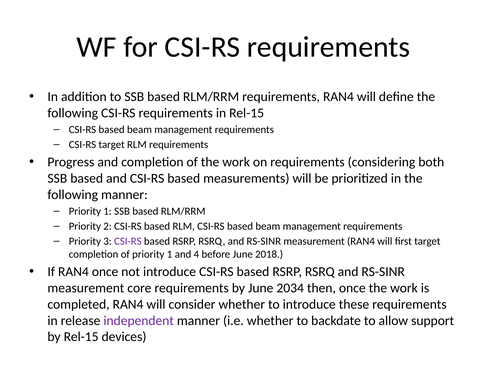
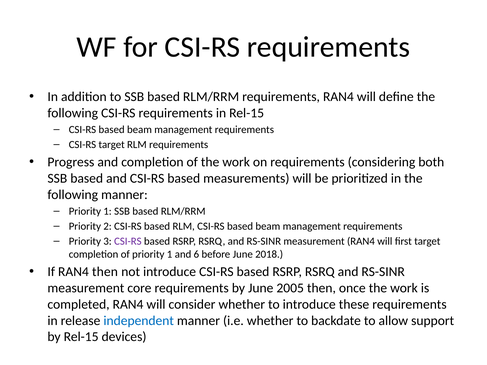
4: 4 -> 6 (196, 255)
RAN4 once: once -> then (105, 272)
2034: 2034 -> 2005 (290, 288)
independent colour: purple -> blue (139, 321)
